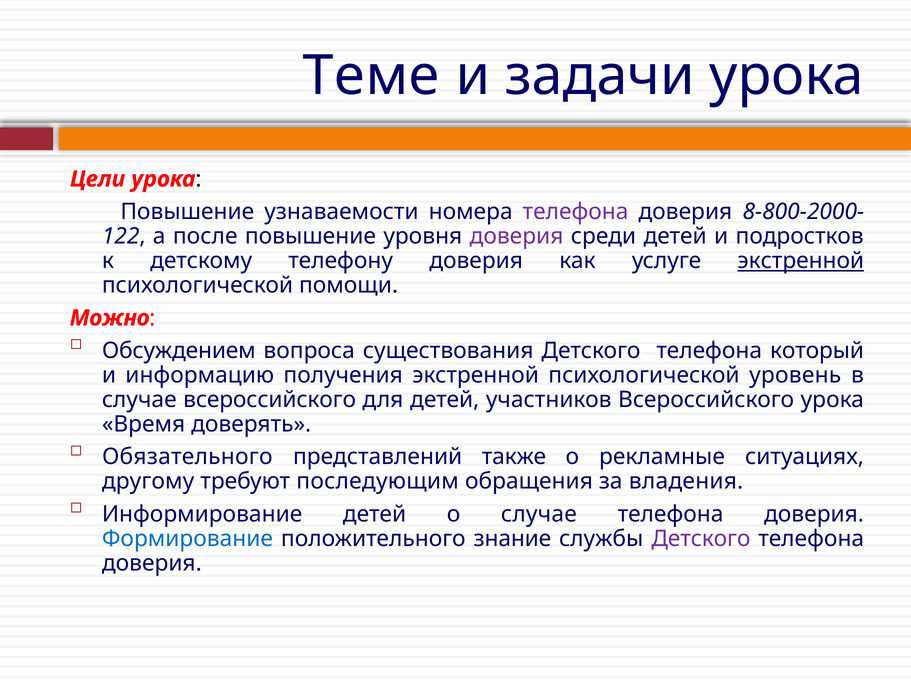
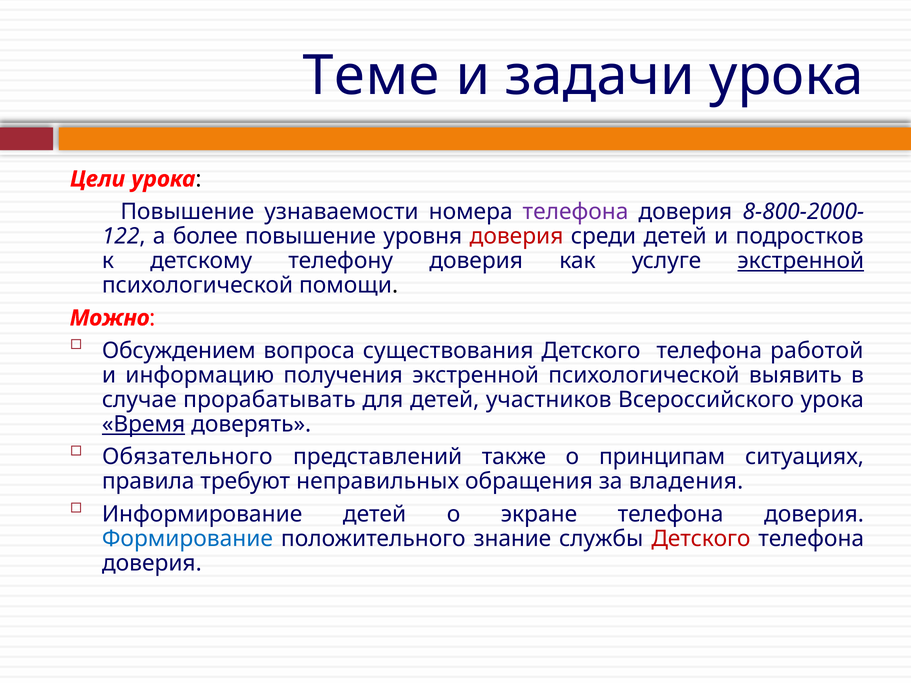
после: после -> более (205, 236)
доверия colour: purple -> red (516, 236)
который: который -> работой (817, 351)
уровень: уровень -> выявить (795, 375)
случае всероссийского: всероссийского -> прорабатывать (269, 400)
Время underline: none -> present (144, 424)
рекламные: рекламные -> принципам (662, 457)
другому: другому -> правила (148, 482)
последующим: последующим -> неправильных (378, 482)
о случае: случае -> экране (539, 514)
Детского colour: purple -> red (701, 539)
